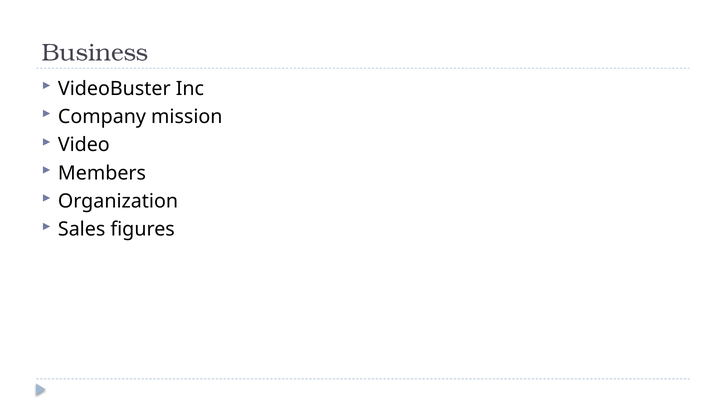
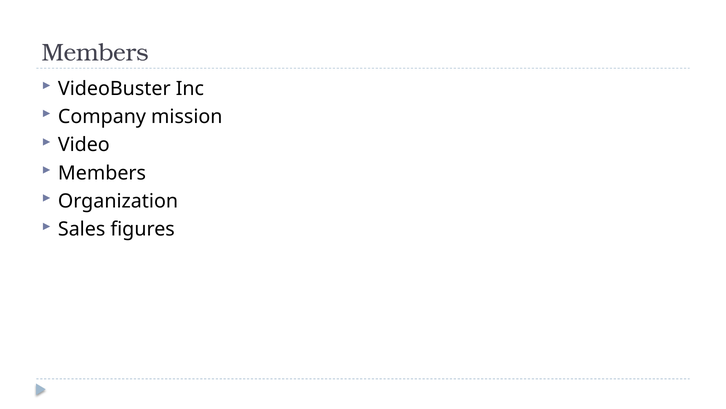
Business: Business -> Members (95, 53)
